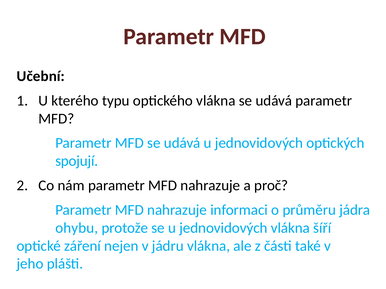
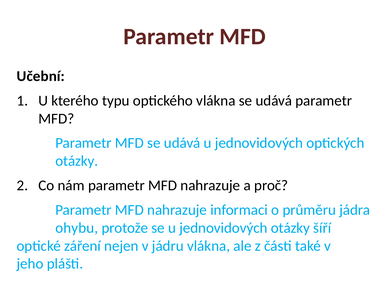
spojují: spojují -> otázky (77, 161)
jednovidových vlákna: vlákna -> otázky (290, 228)
